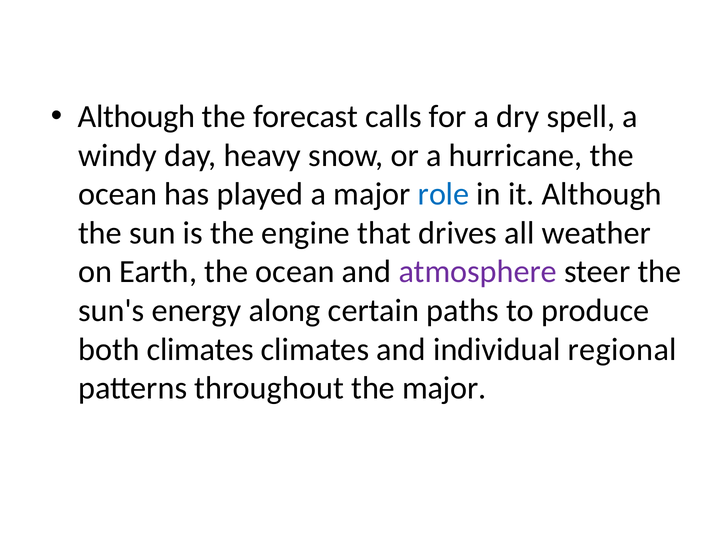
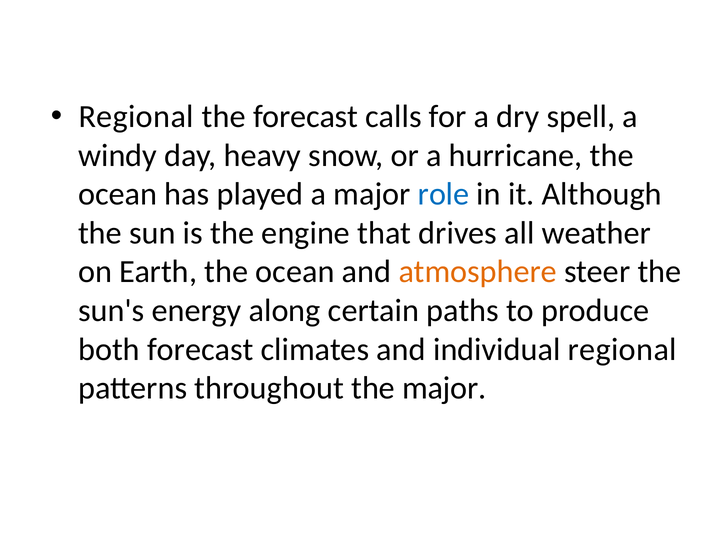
Although: Although -> Regional (136, 117)
atmosphere colour: purple -> orange (478, 272)
both climates: climates -> forecast (200, 349)
